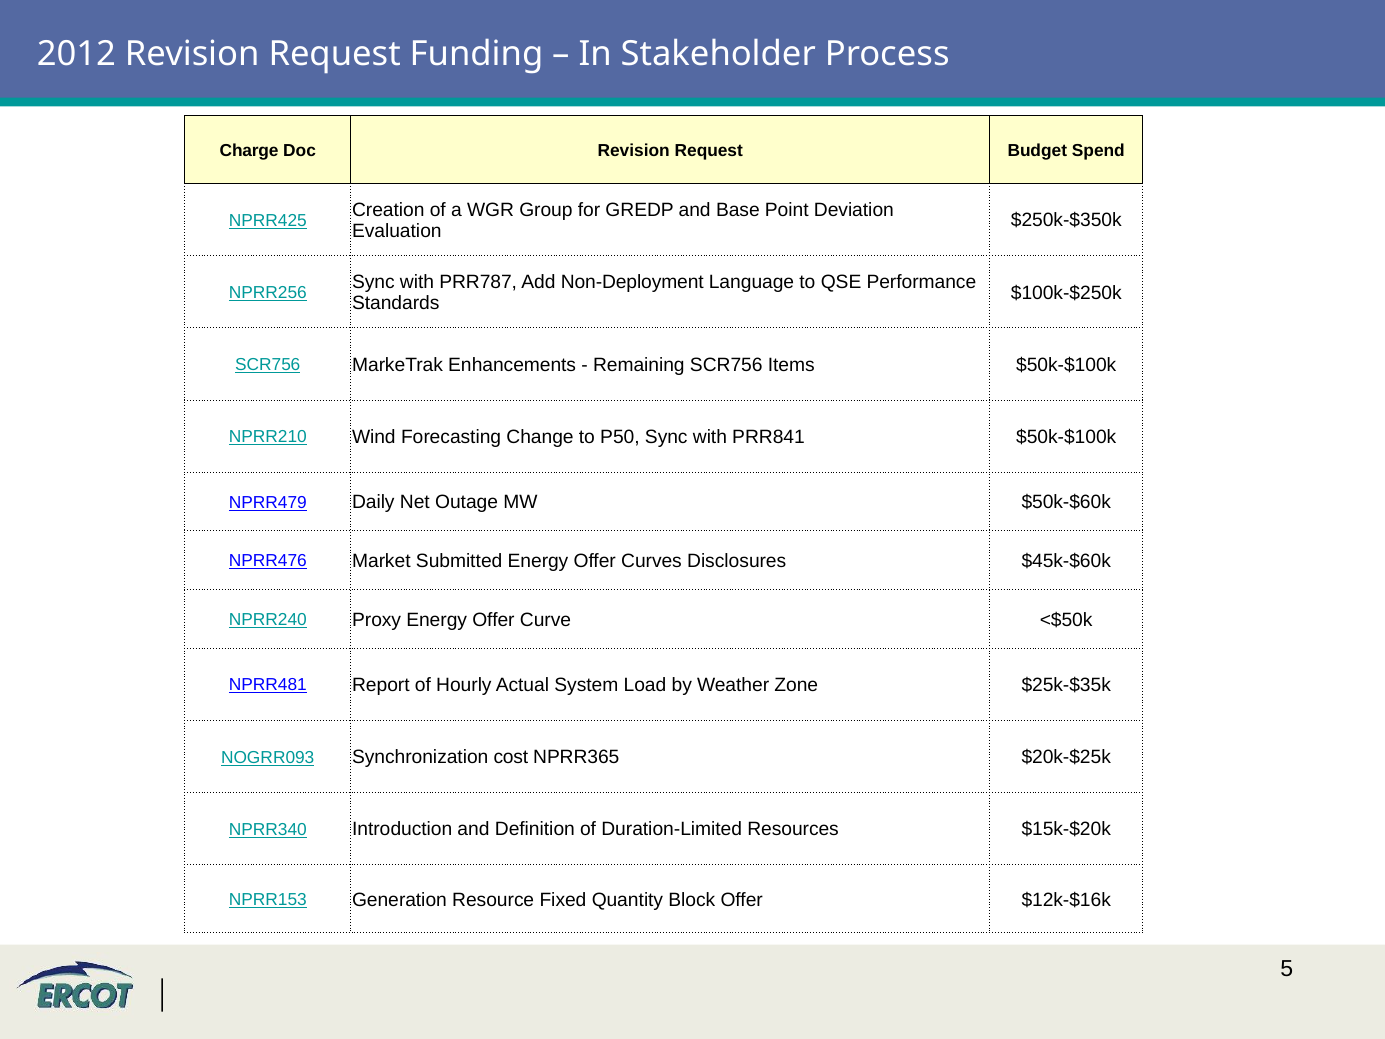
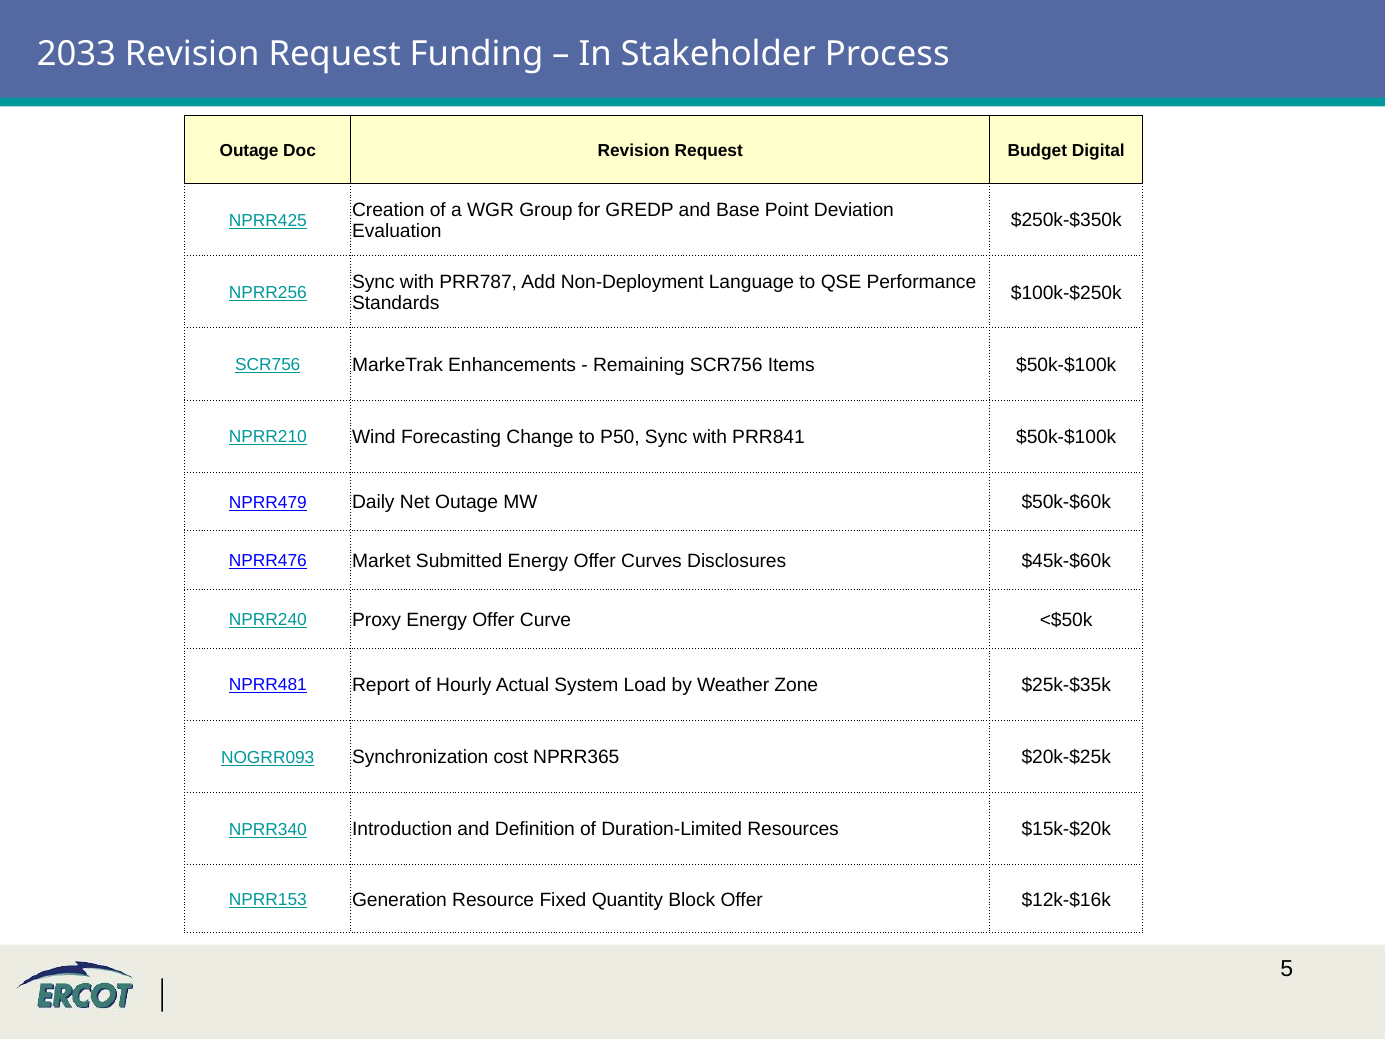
2012: 2012 -> 2033 (76, 54)
Charge: Charge -> Outage (249, 150)
Spend: Spend -> Digital (1098, 150)
